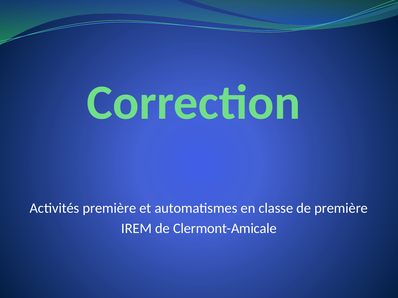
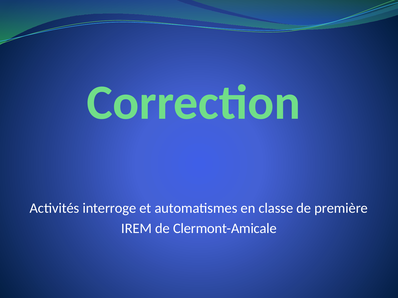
Activités première: première -> interroge (109, 209)
